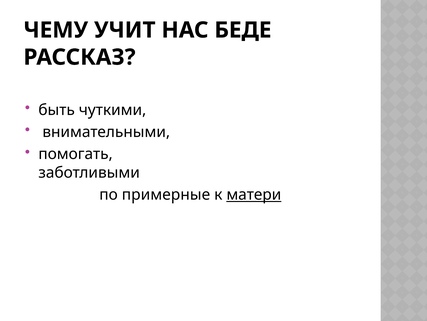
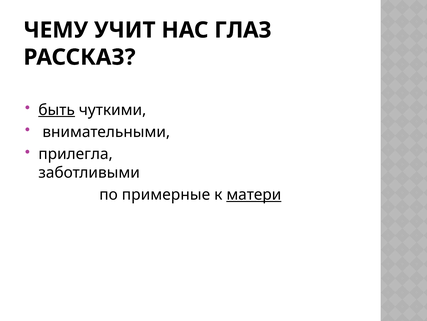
БЕДЕ: БЕДЕ -> ГЛАЗ (243, 30)
быть underline: none -> present (57, 110)
помогать: помогать -> прилегла (76, 154)
